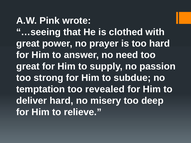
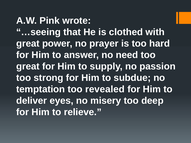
deliver hard: hard -> eyes (62, 101)
